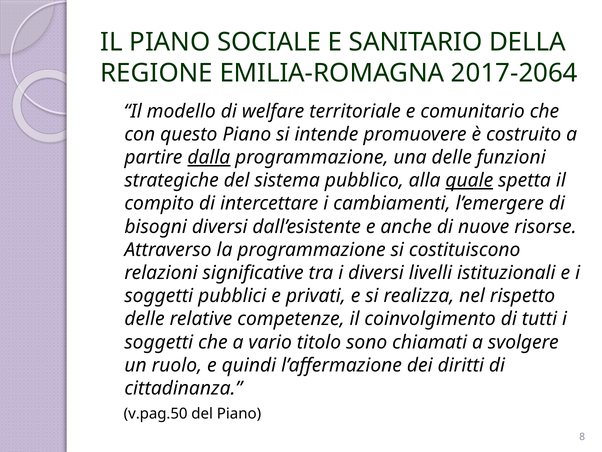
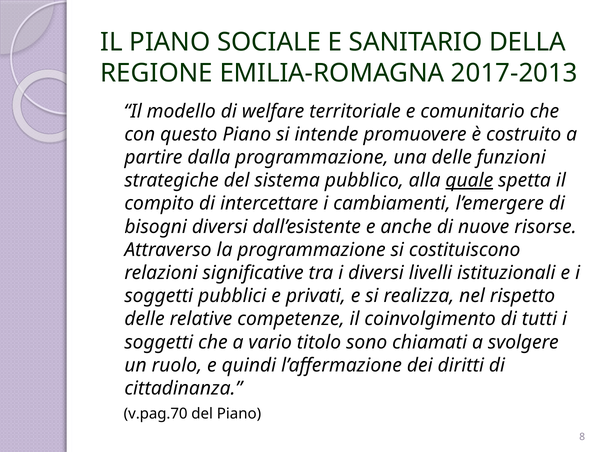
2017-2064: 2017-2064 -> 2017-2013 (514, 73)
dalla underline: present -> none (209, 157)
v.pag.50: v.pag.50 -> v.pag.70 (156, 413)
